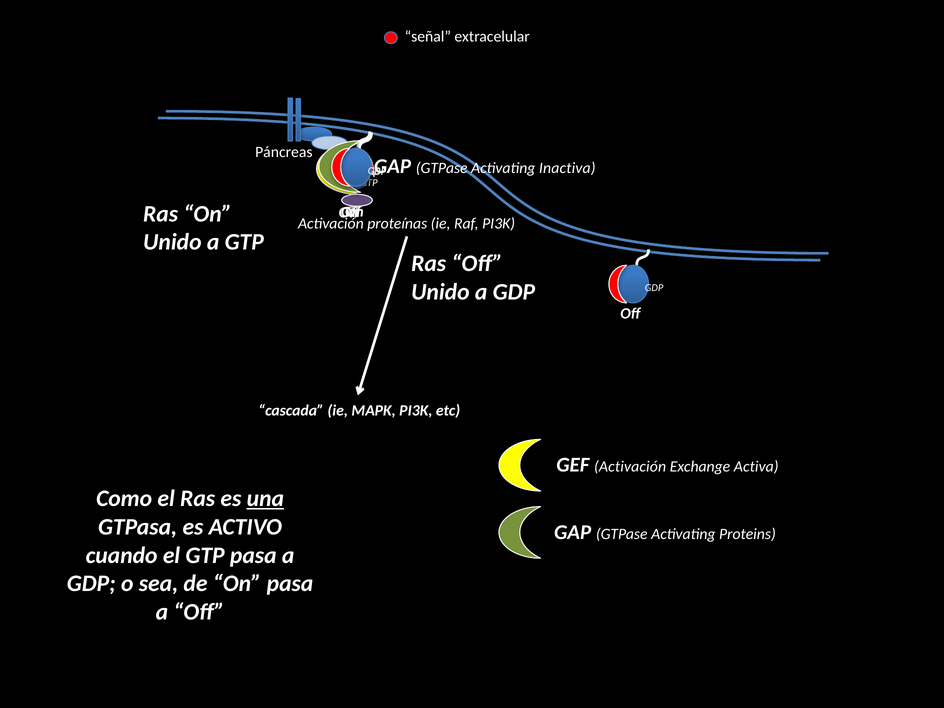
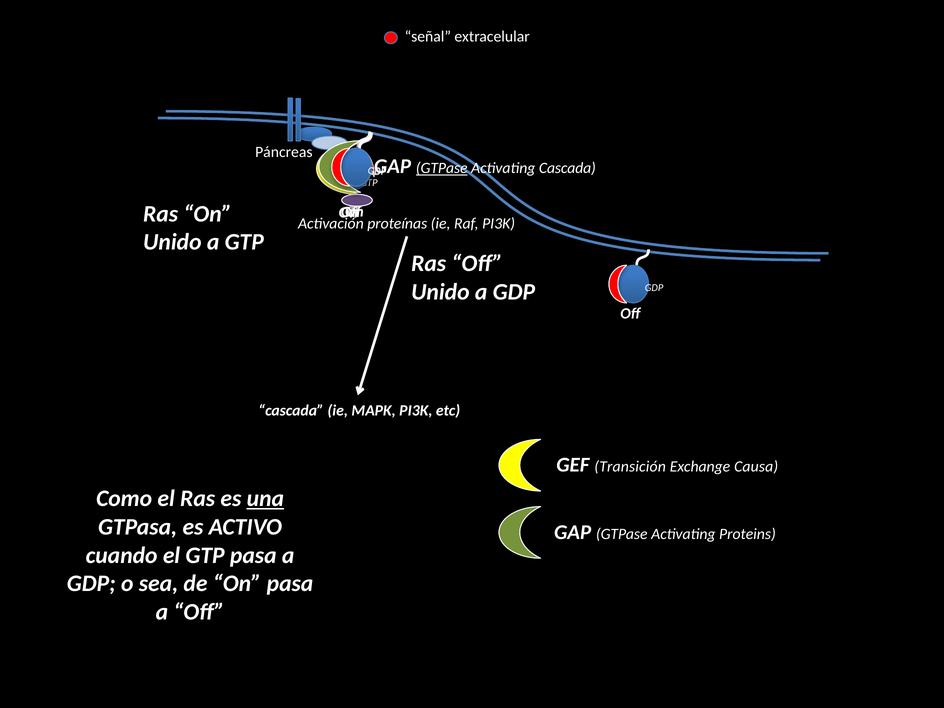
GTPase underline: none -> present (442, 168)
Activating Inactiva: Inactiva -> Cascada (567, 168)
GEF Activación: Activación -> Transición (630, 467)
Activa: Activa -> Causa (756, 467)
